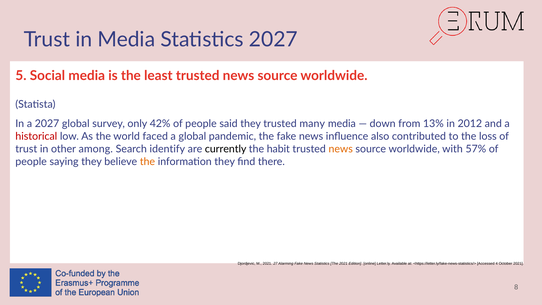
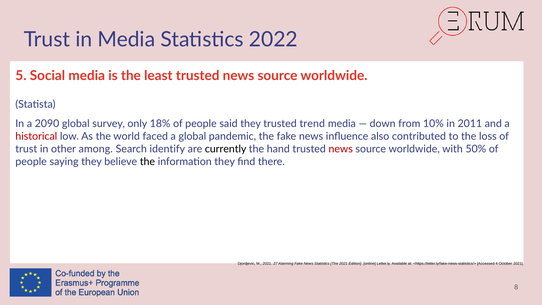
Statistics 2027: 2027 -> 2022 (273, 39)
a 2027: 2027 -> 2090 (47, 124)
42%: 42% -> 18% (160, 124)
many: many -> trend (312, 124)
13%: 13% -> 10% (433, 124)
2012: 2012 -> 2011 (470, 124)
habit: habit -> hand (278, 149)
news colour: orange -> red (341, 149)
57%: 57% -> 50% (476, 149)
the colour: orange -> black (147, 162)
